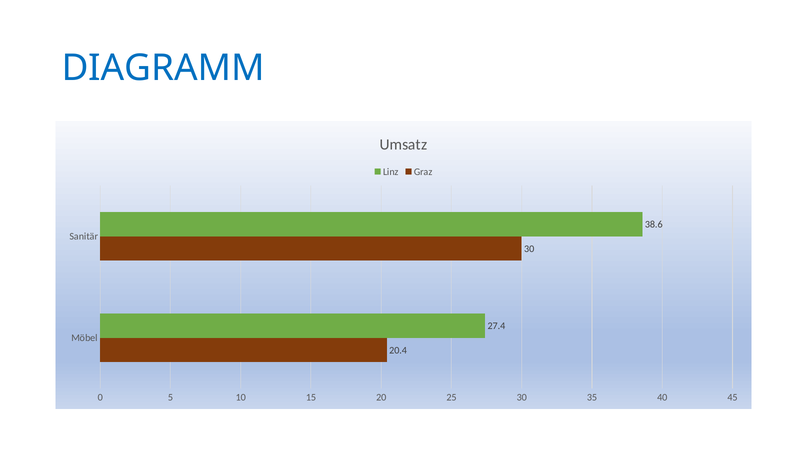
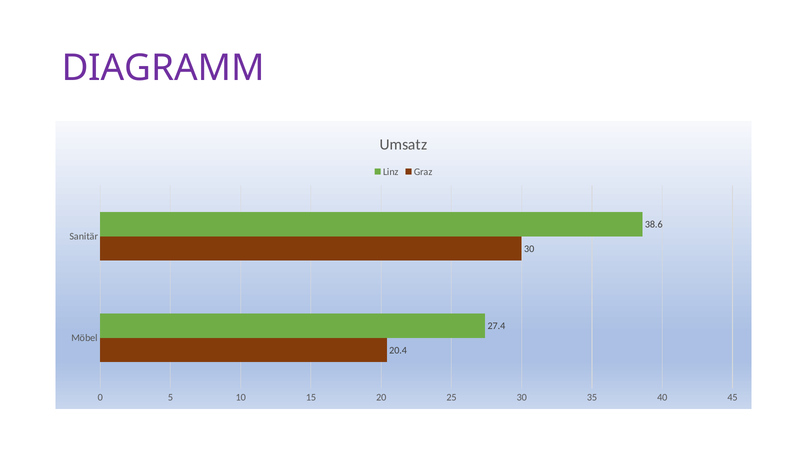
DIAGRAMM colour: blue -> purple (163, 68)
